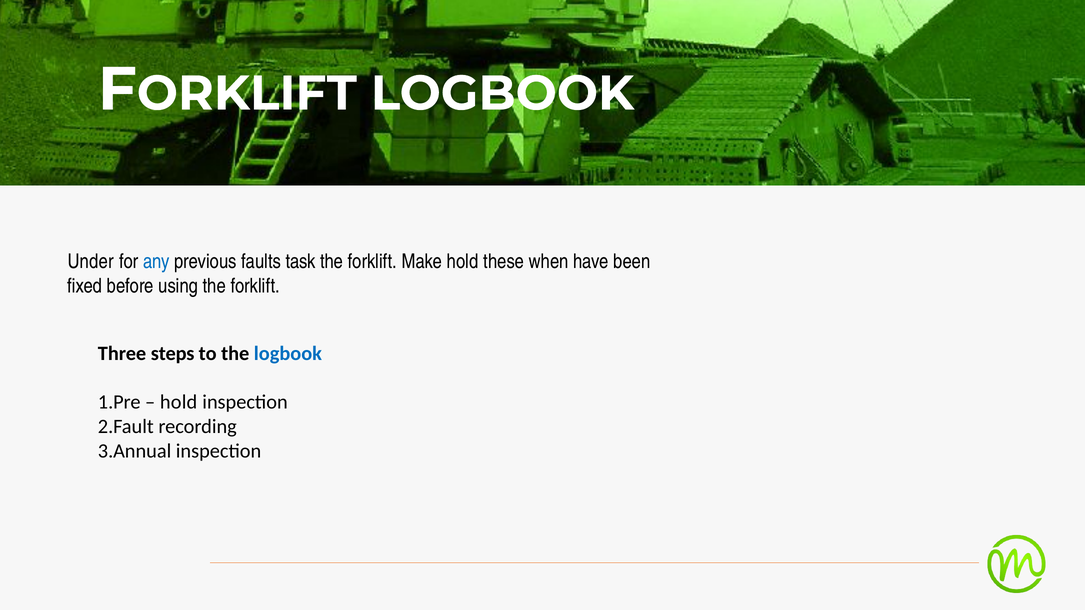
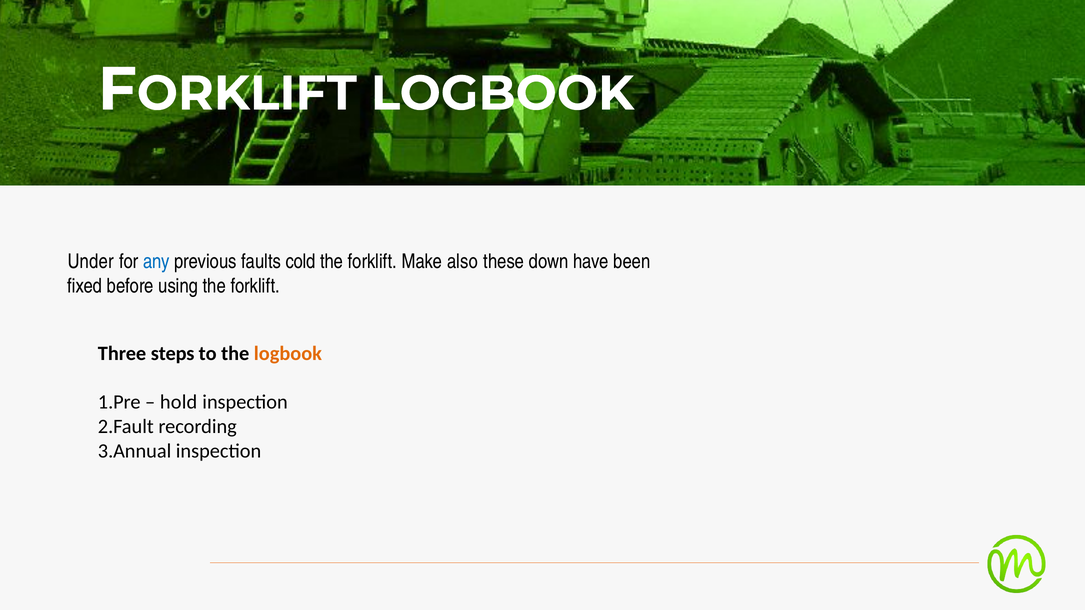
task: task -> cold (301, 262)
Make hold: hold -> also (463, 262)
when: when -> down (549, 262)
logbook colour: blue -> orange (288, 354)
